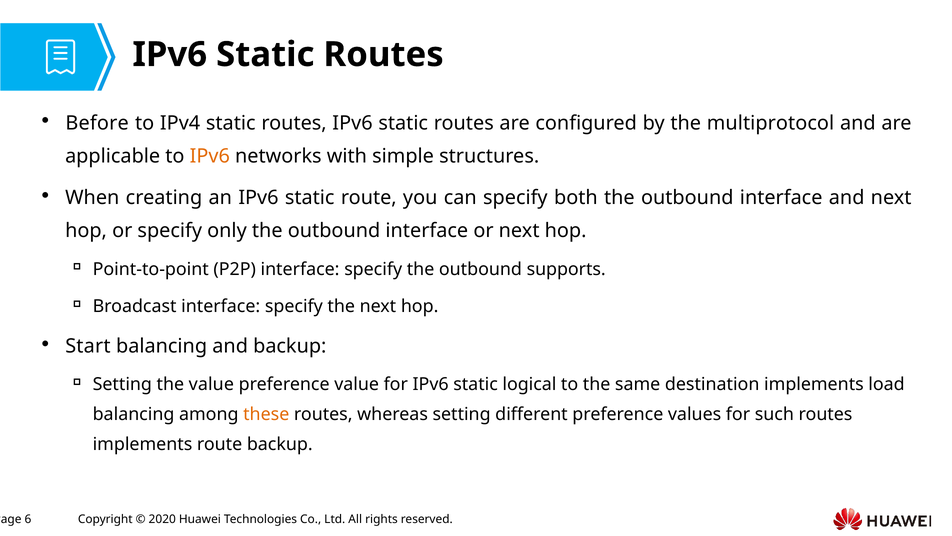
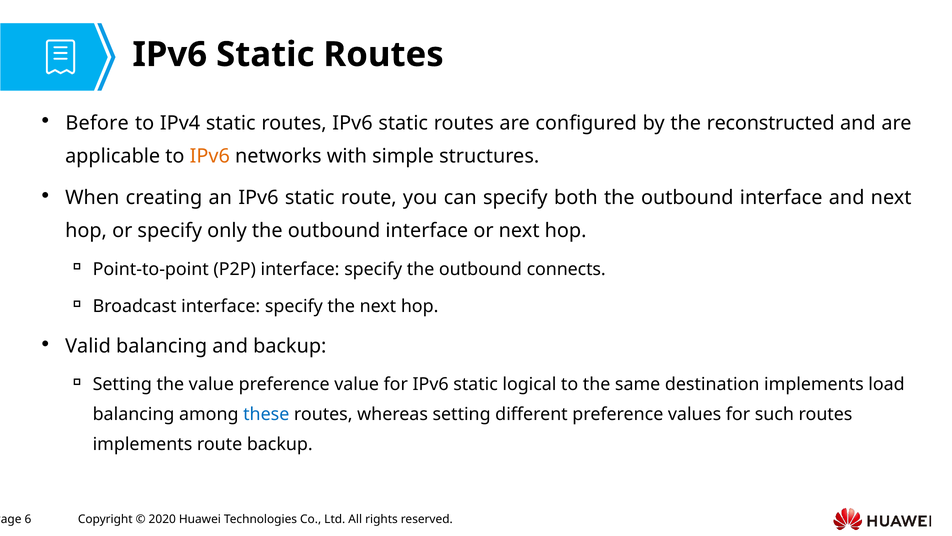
multiprotocol: multiprotocol -> reconstructed (771, 123)
supports: supports -> connects (566, 269)
Start: Start -> Valid (88, 346)
these colour: orange -> blue (266, 414)
